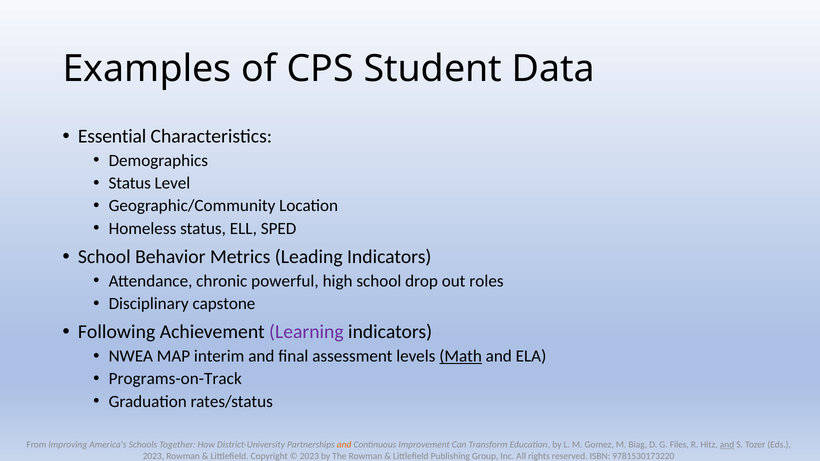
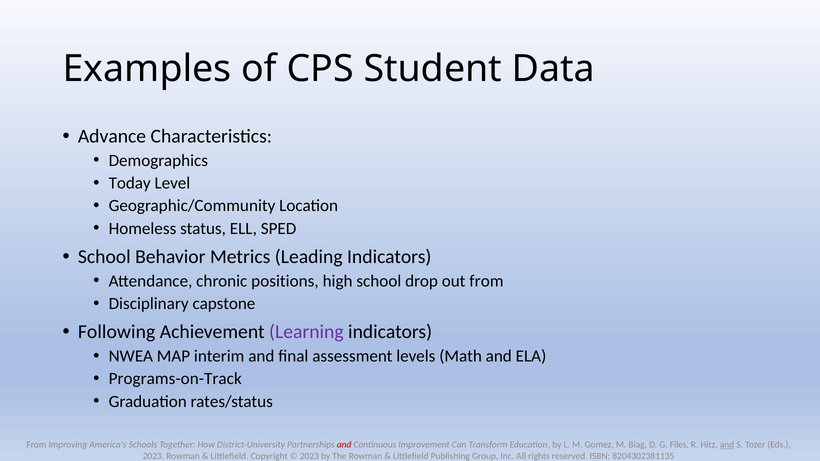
Essential: Essential -> Advance (112, 136)
Status: Status -> Today (130, 183)
powerful: powerful -> positions (285, 281)
out roles: roles -> from (486, 281)
Math underline: present -> none (461, 356)
and colour: orange -> red (344, 445)
9781530173220: 9781530173220 -> 8204302381135 (643, 456)
